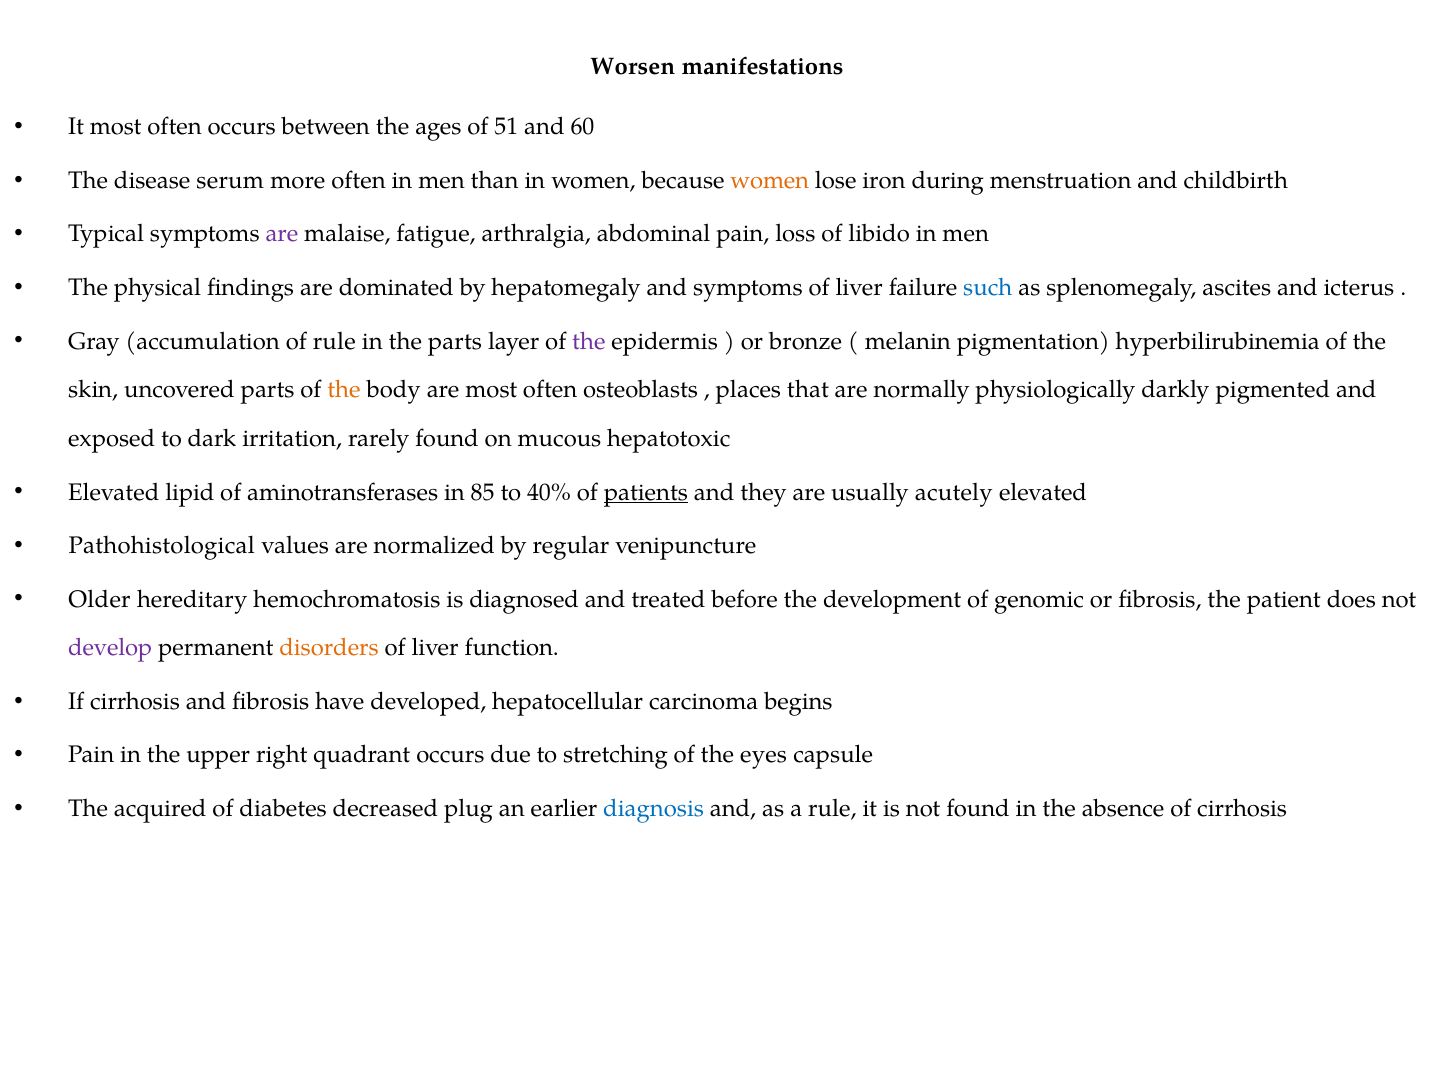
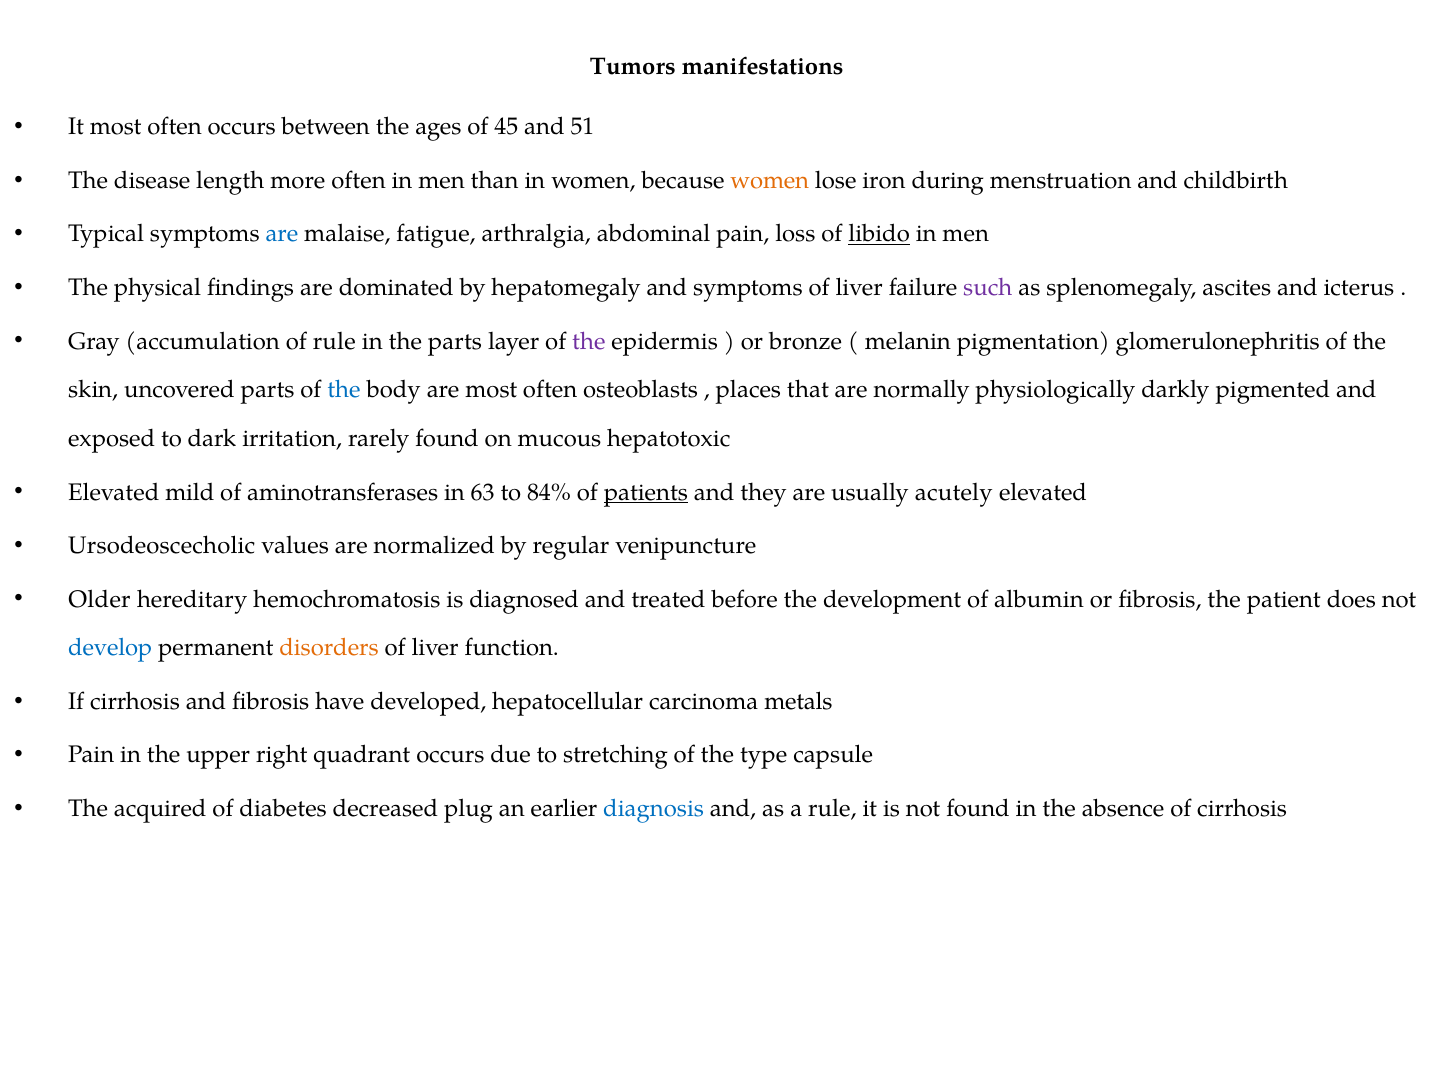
Worsen: Worsen -> Tumors (633, 66)
51: 51 -> 45 (506, 127)
60: 60 -> 51 (582, 127)
serum: serum -> length (230, 180)
are colour: purple -> blue (282, 234)
libido underline: none -> present (879, 234)
such colour: blue -> purple (988, 287)
hyperbilirubinemia: hyperbilirubinemia -> glomerulonephritis (1218, 341)
the colour: orange -> blue (344, 390)
lipid: lipid -> mild (190, 492)
85: 85 -> 63 (483, 492)
40%: 40% -> 84% (549, 492)
Pathohistological: Pathohistological -> Ursodeoscecholic (162, 545)
genomic: genomic -> albumin (1039, 599)
develop colour: purple -> blue (110, 648)
begins: begins -> metals (798, 701)
eyes: eyes -> type (764, 755)
